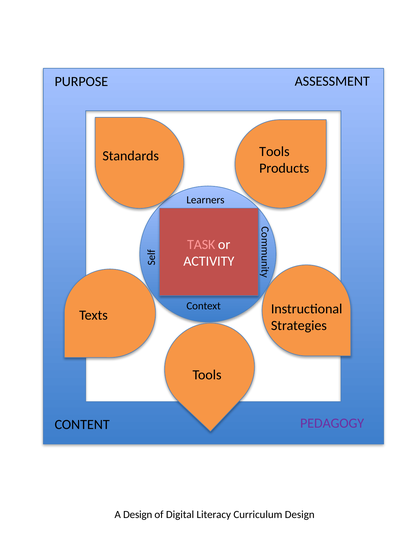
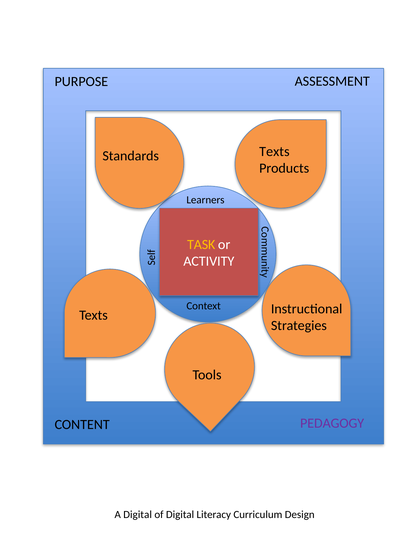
Standards Tools: Tools -> Texts (274, 152)
TASK colour: pink -> yellow (201, 245)
A Design: Design -> Digital (138, 515)
